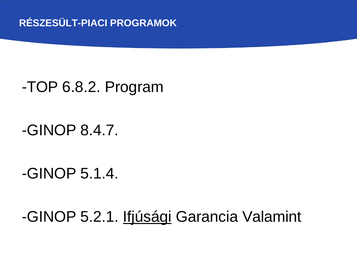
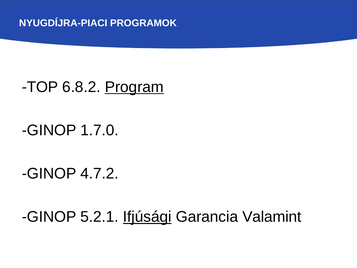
RÉSZESÜLT-PIACI: RÉSZESÜLT-PIACI -> NYUGDÍJRA-PIACI (63, 23)
Program underline: none -> present (134, 87)
8.4.7: 8.4.7 -> 1.7.0 (100, 130)
5.1.4: 5.1.4 -> 4.7.2 (100, 173)
